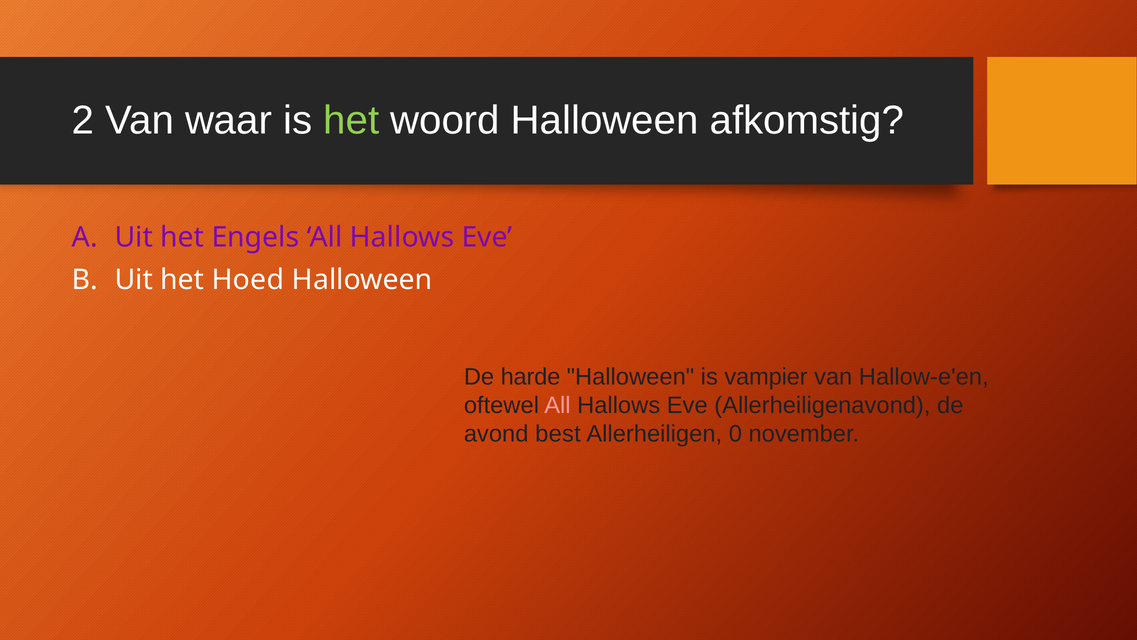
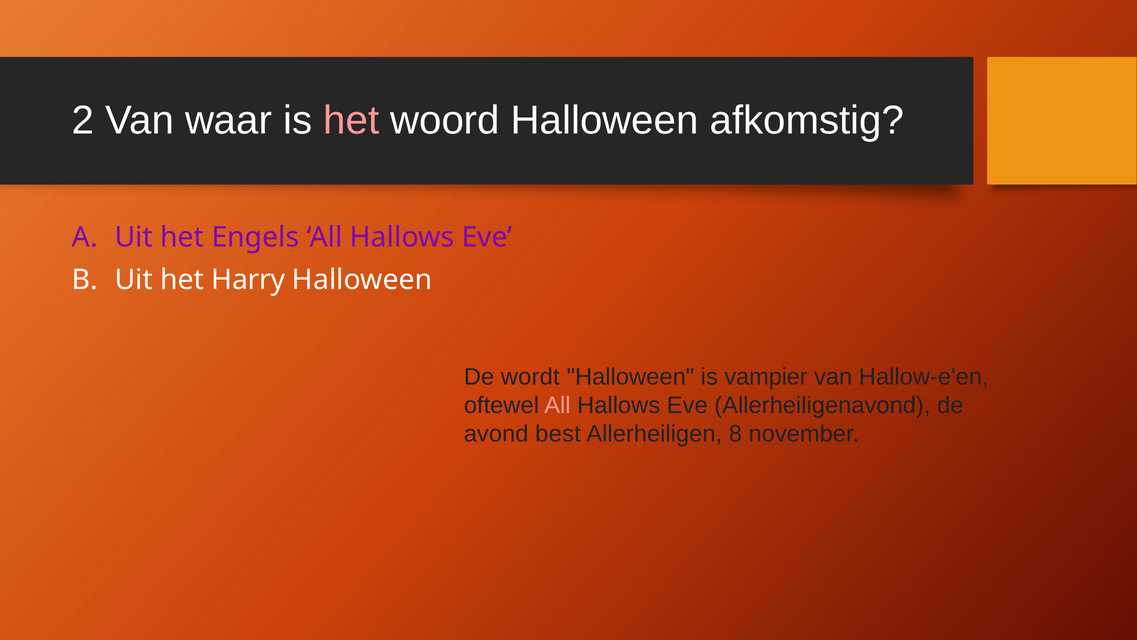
het colour: light green -> pink (351, 120)
Hoed: Hoed -> Harry (248, 280)
harde: harde -> wordt (530, 377)
0: 0 -> 8 (735, 434)
